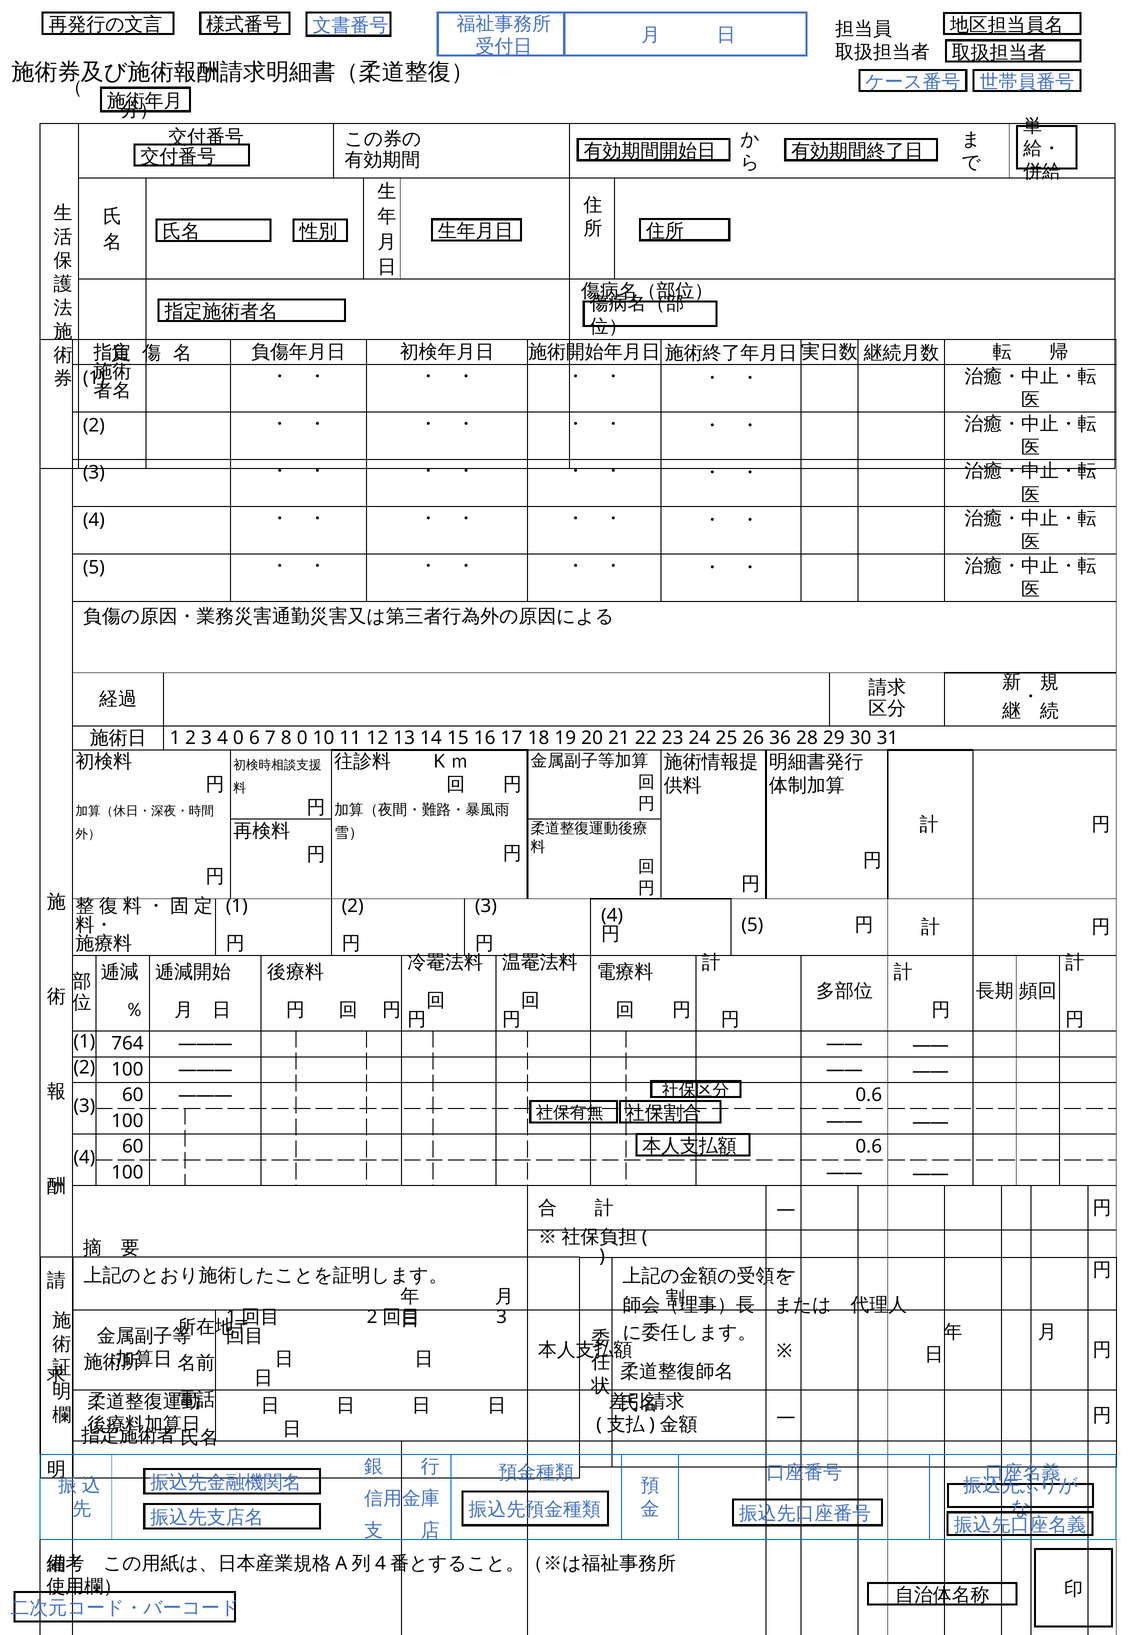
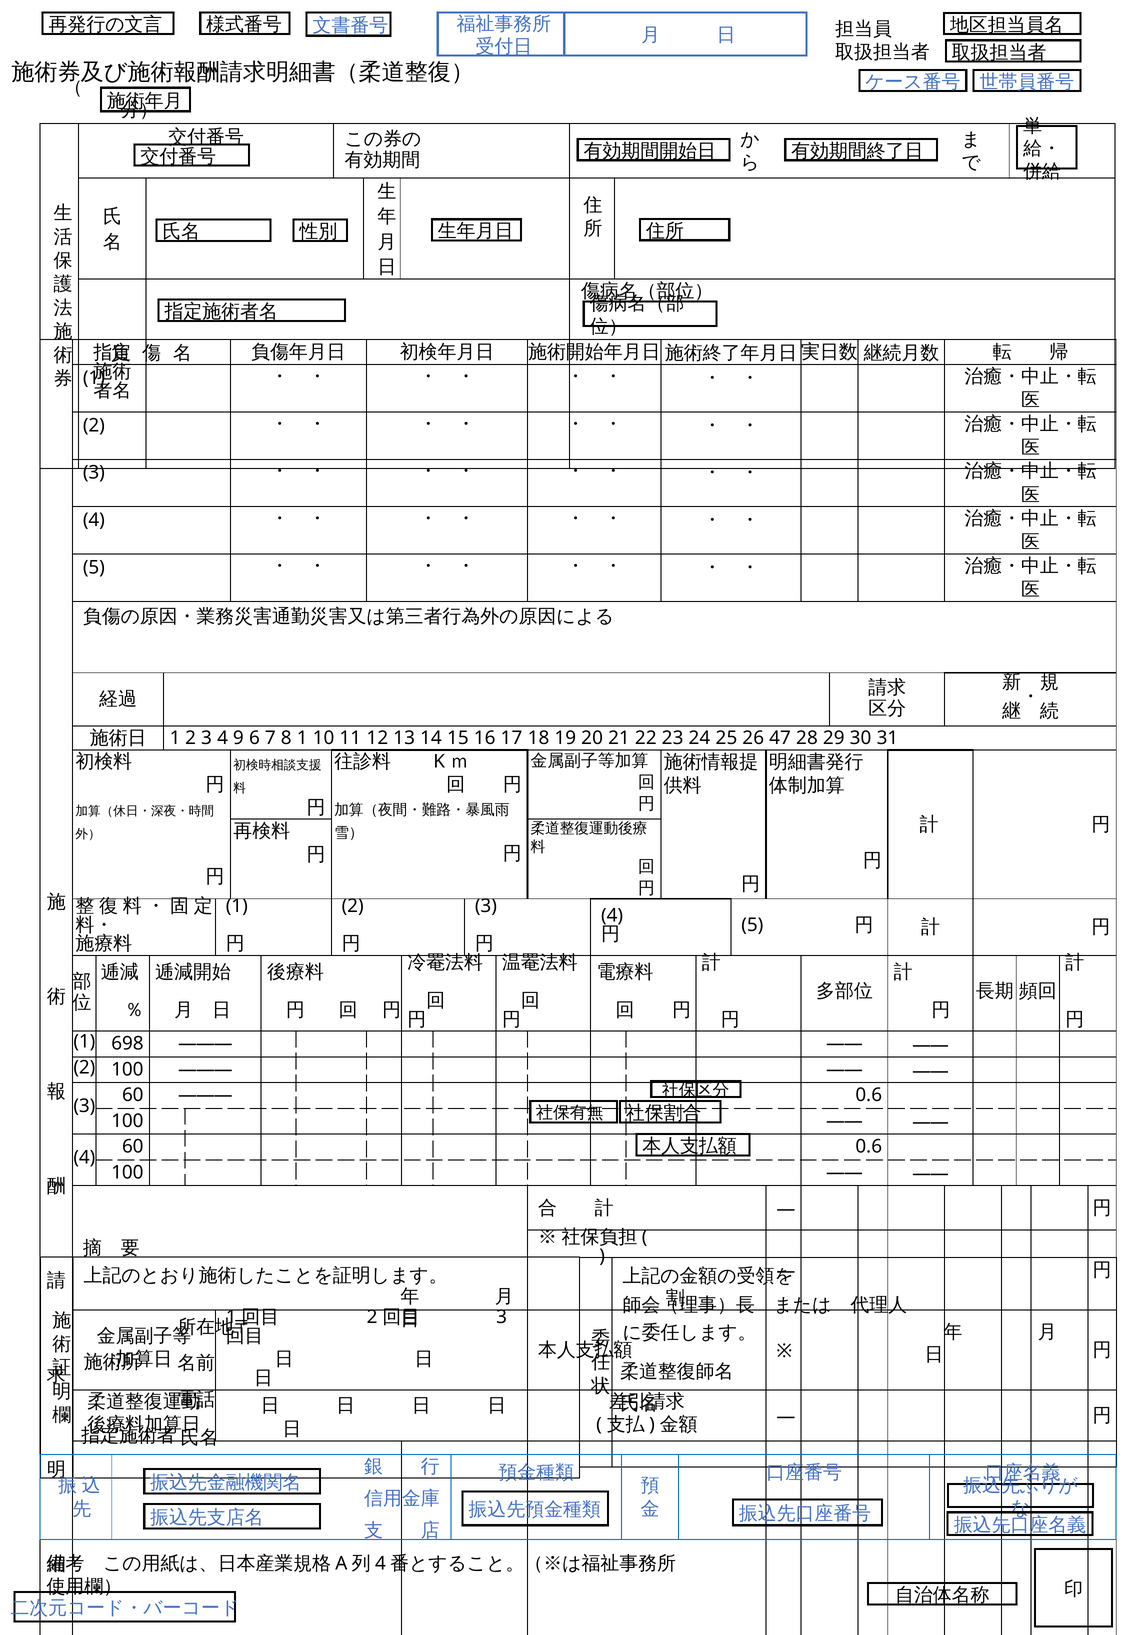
4 0: 0 -> 9 (238, 738)
8 0: 0 -> 1 (302, 738)
36: 36 -> 47 (780, 738)
764: 764 -> 698 (127, 1044)
